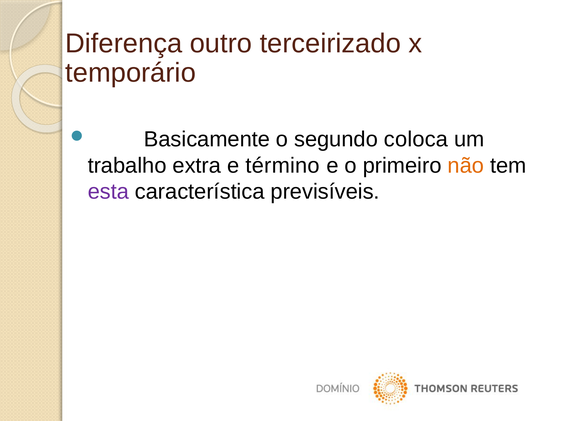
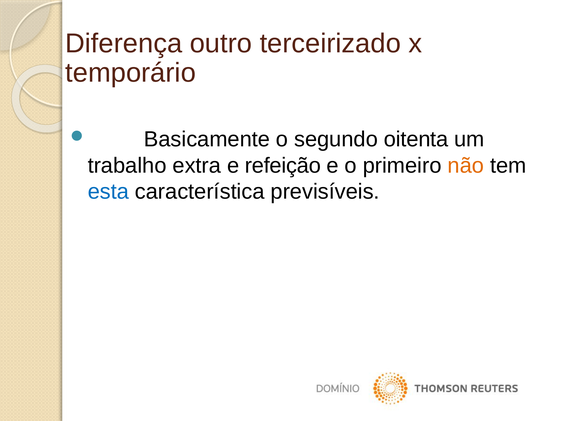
coloca: coloca -> oitenta (416, 140)
término: término -> refeição (283, 166)
esta colour: purple -> blue (108, 192)
